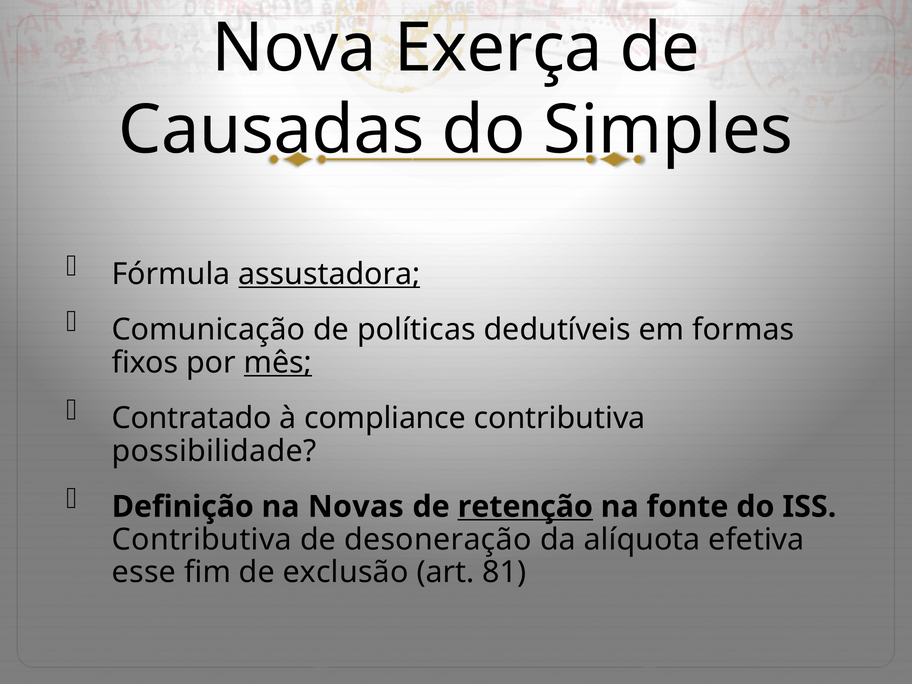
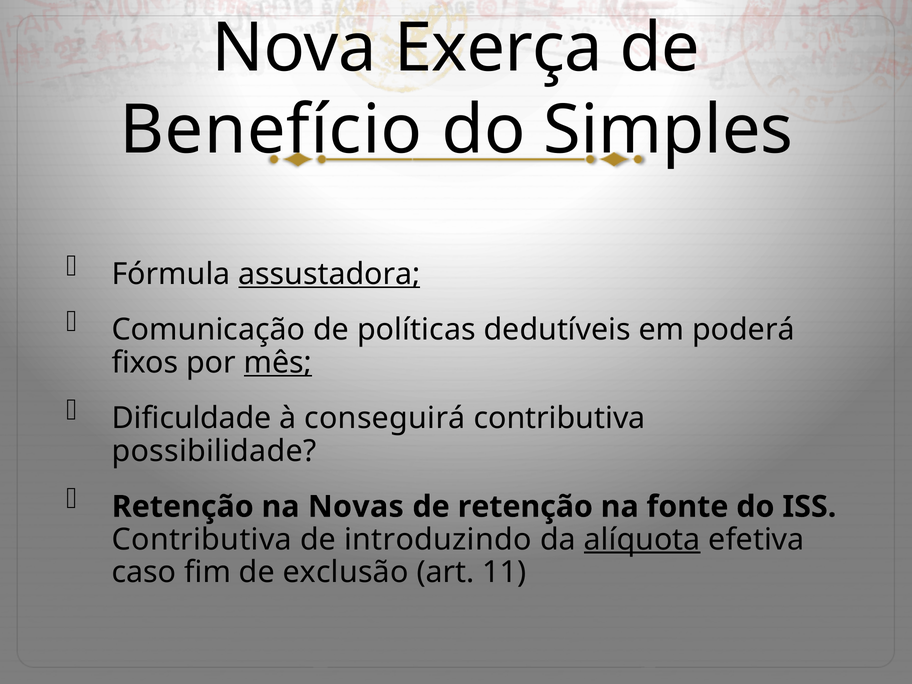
Causadas: Causadas -> Benefício (271, 130)
formas: formas -> poderá (743, 330)
Contratado: Contratado -> Dificuldade (192, 418)
compliance: compliance -> conseguirá (385, 418)
Definição: Definição -> Retenção (183, 507)
retenção underline: present -> none (525, 507)
desoneração: desoneração -> introduzindo (438, 540)
alíquota underline: none -> present (642, 540)
esse: esse -> caso (144, 572)
81: 81 -> 11 (504, 572)
